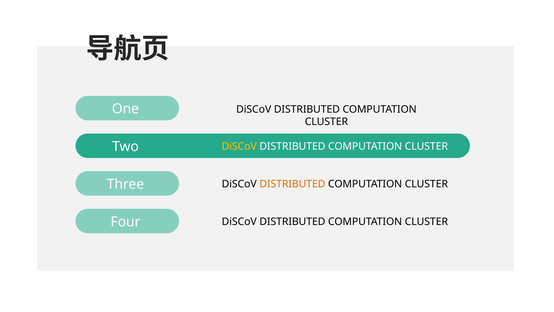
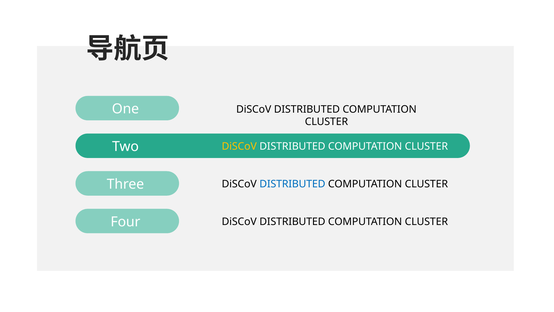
DISTRIBUTED colour: orange -> blue (292, 184)
